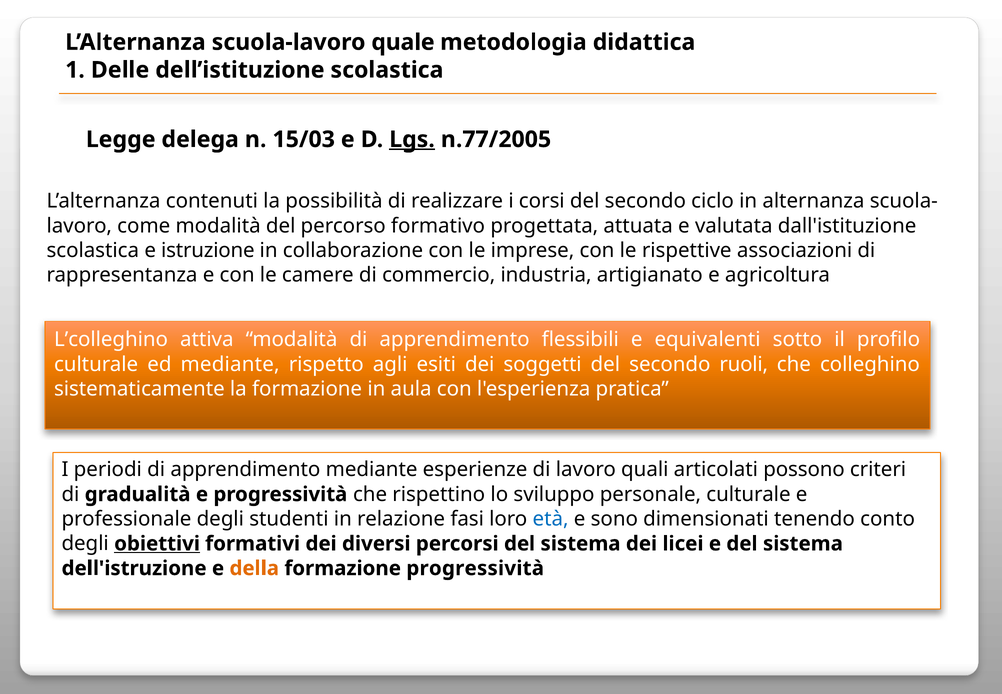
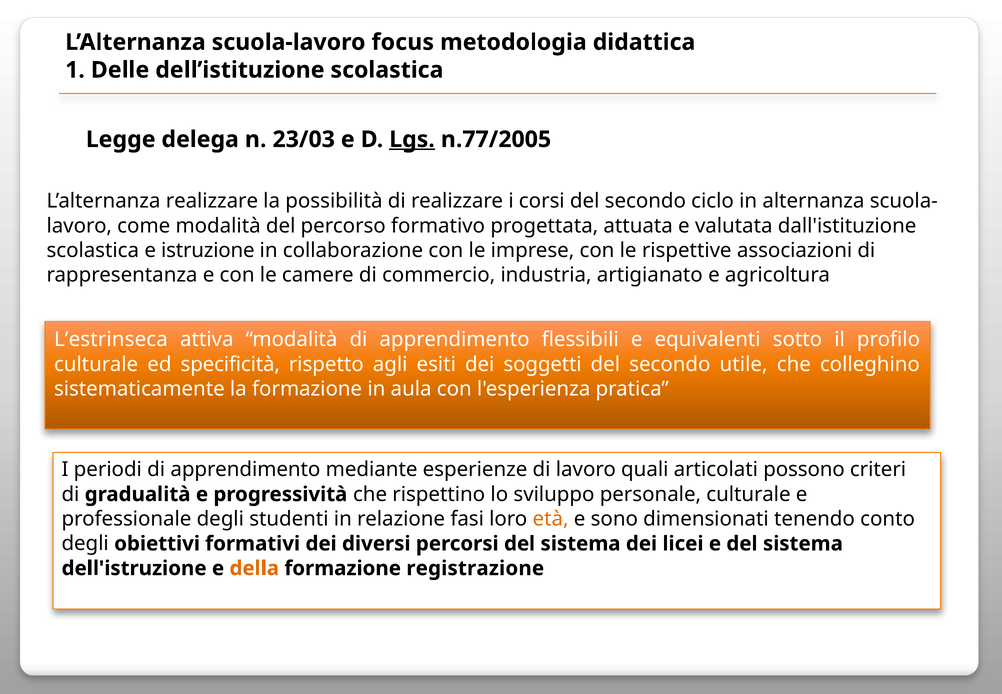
quale: quale -> focus (403, 42)
15/03: 15/03 -> 23/03 (304, 139)
L’alternanza contenuti: contenuti -> realizzare (212, 201)
L’colleghino: L’colleghino -> L’estrinseca (111, 339)
ed mediante: mediante -> specificità (230, 364)
ruoli: ruoli -> utile (744, 364)
età colour: blue -> orange (551, 519)
obiettivi underline: present -> none (157, 543)
formazione progressività: progressività -> registrazione (475, 568)
